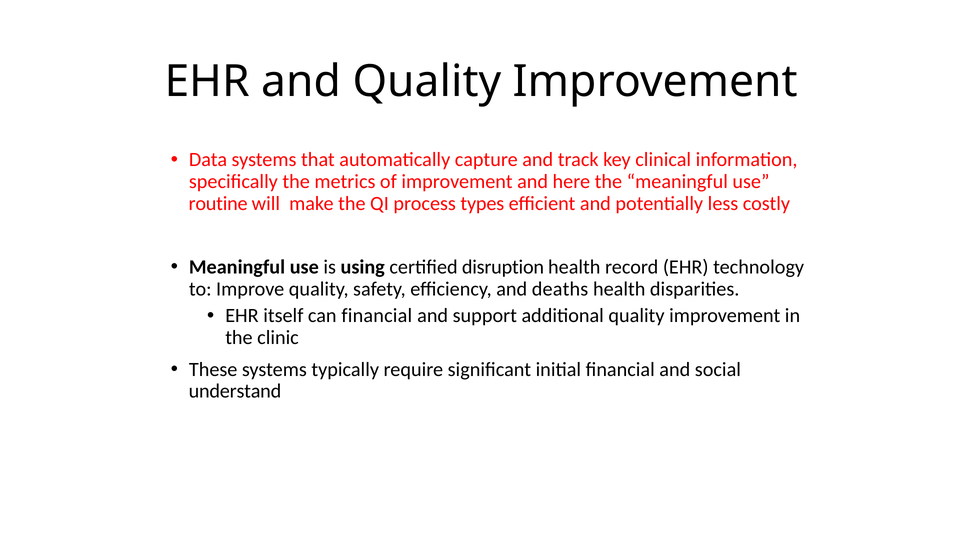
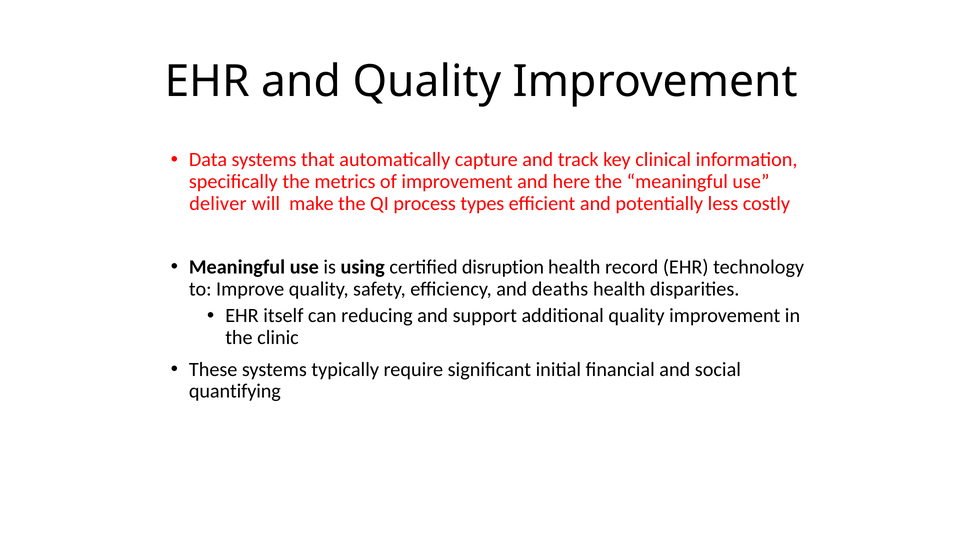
routine: routine -> deliver (218, 203)
can financial: financial -> reducing (377, 316)
understand: understand -> quantifying (235, 391)
